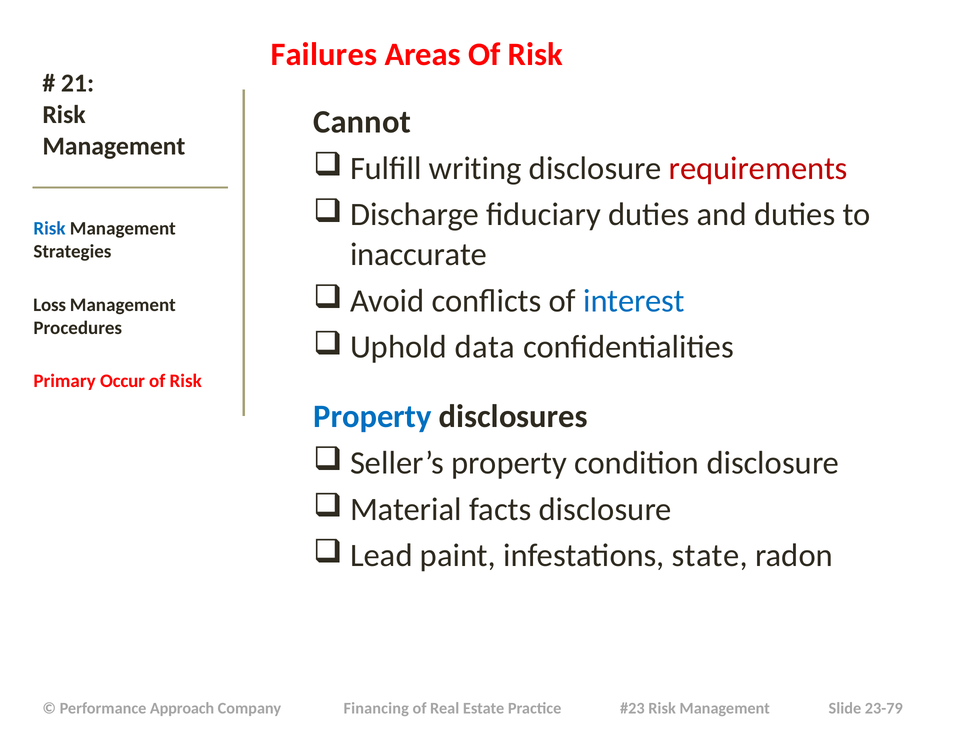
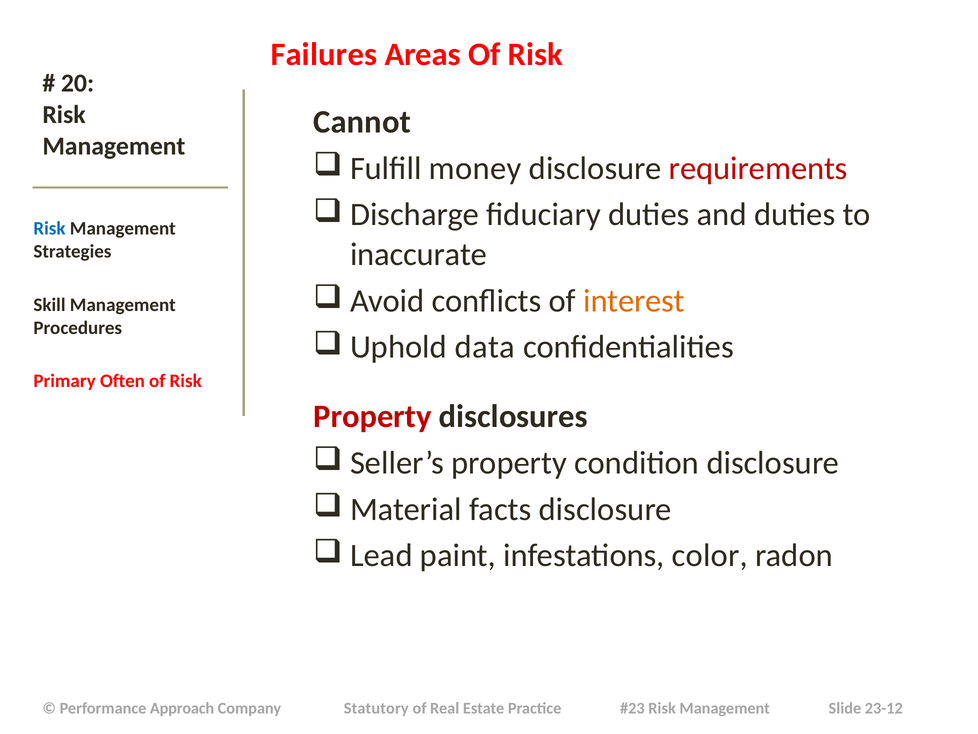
21: 21 -> 20 (78, 83)
writing: writing -> money (475, 168)
interest colour: blue -> orange (634, 301)
Loss: Loss -> Skill (50, 305)
Occur: Occur -> Often (122, 381)
Property colour: blue -> red (372, 416)
state: state -> color (710, 555)
Financing: Financing -> Statutory (376, 708)
23-79: 23-79 -> 23-12 (884, 708)
